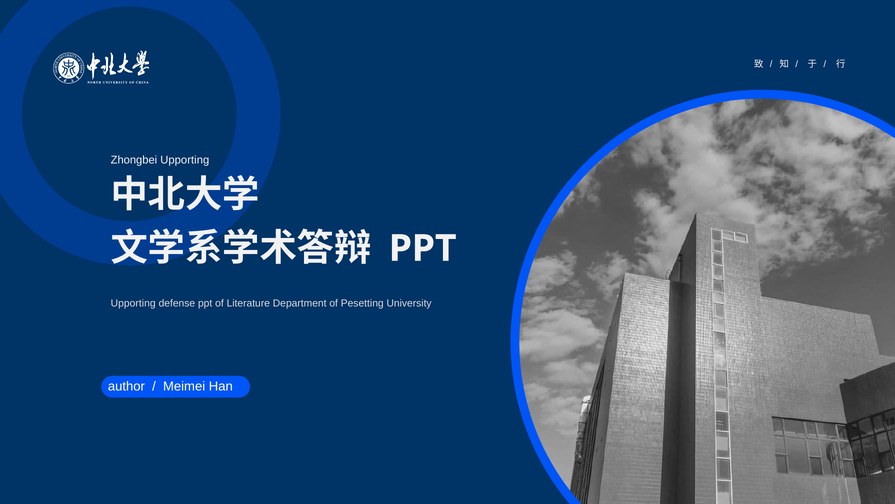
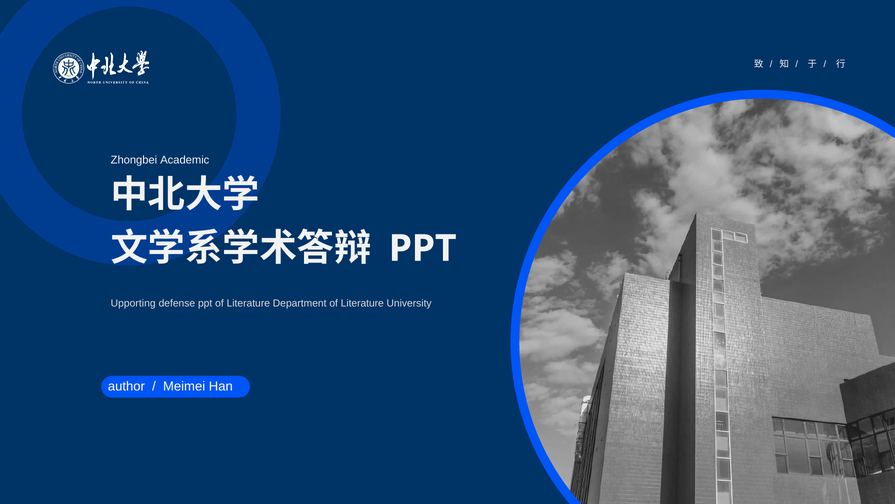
Zhongbei Upporting: Upporting -> Academic (185, 160)
Department of Pesetting: Pesetting -> Literature (362, 303)
